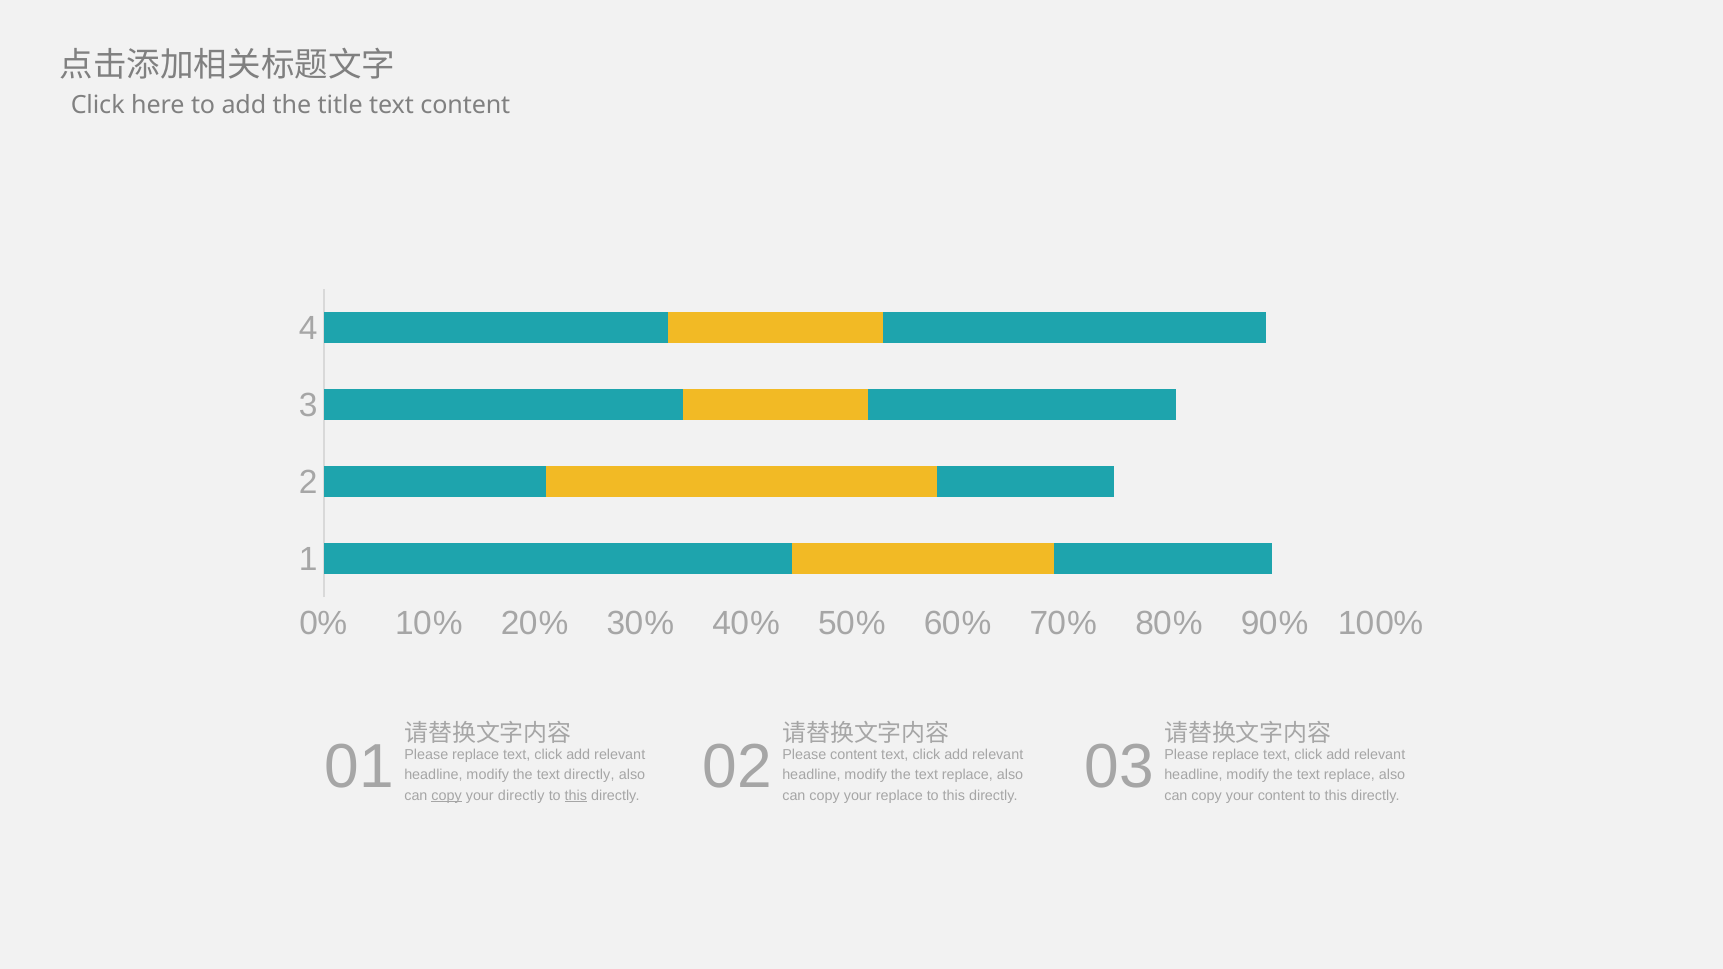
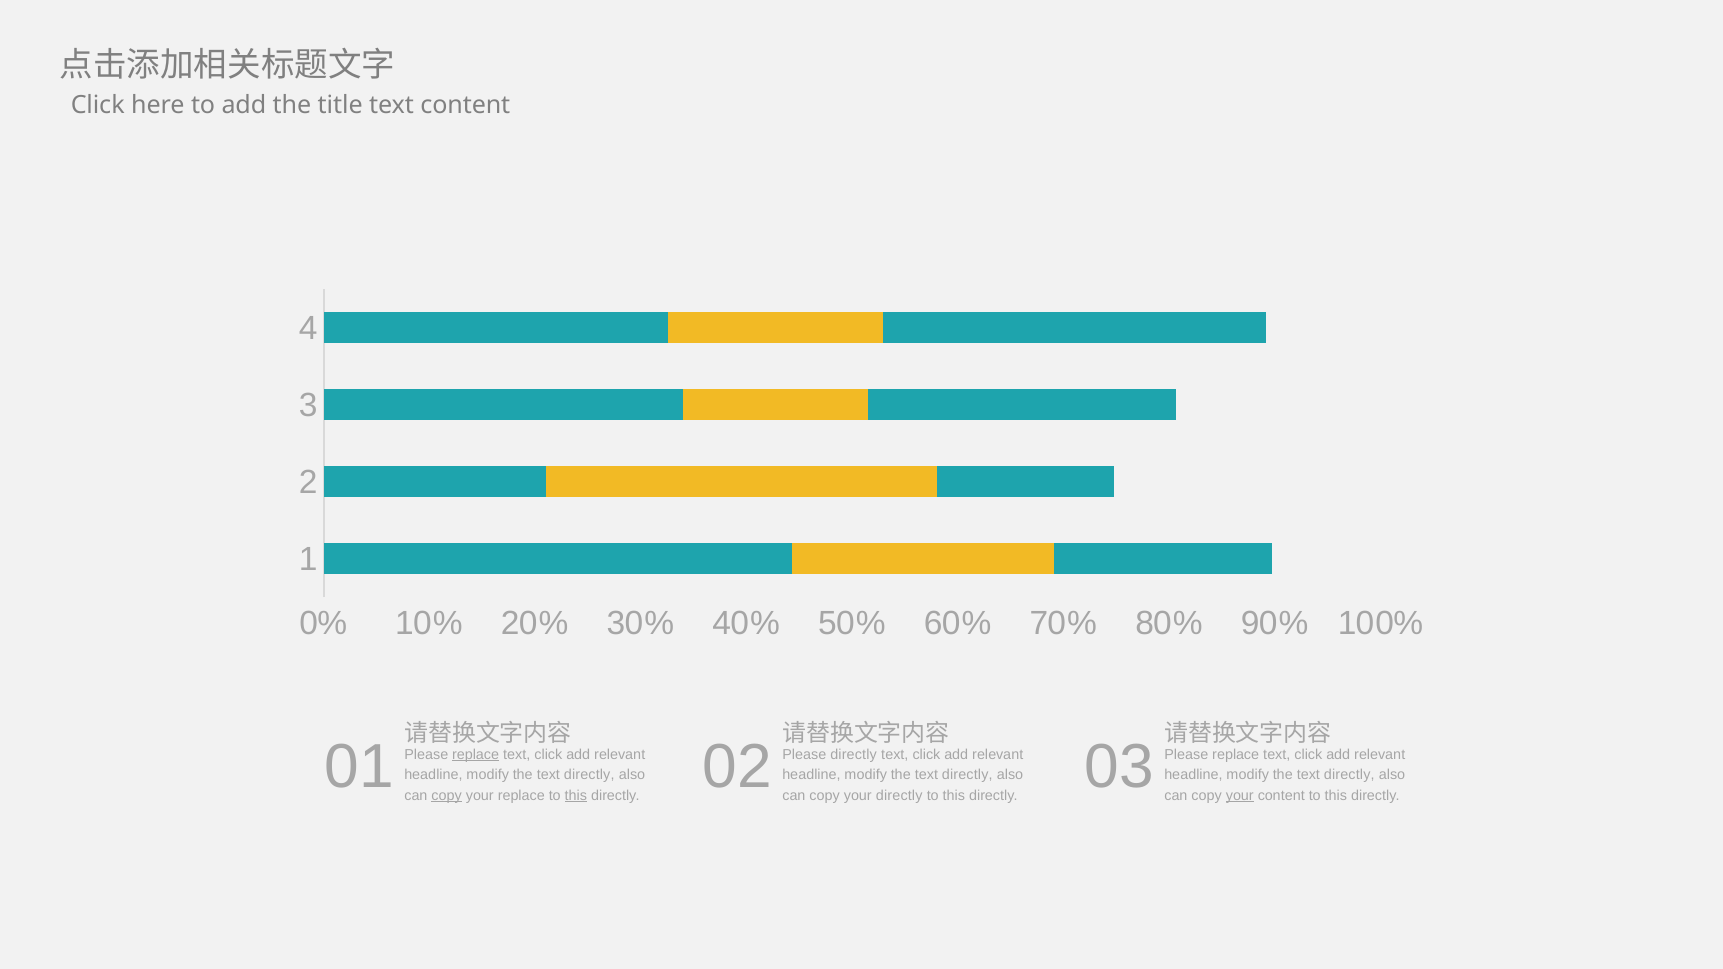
replace underline: none -> present (476, 754)
Please content: content -> directly (854, 754)
replace: replace -> directly (967, 775)
replace: replace -> directly (1349, 775)
your directly: directly -> replace (521, 796)
your replace: replace -> directly (899, 796)
your underline: none -> present (1240, 796)
